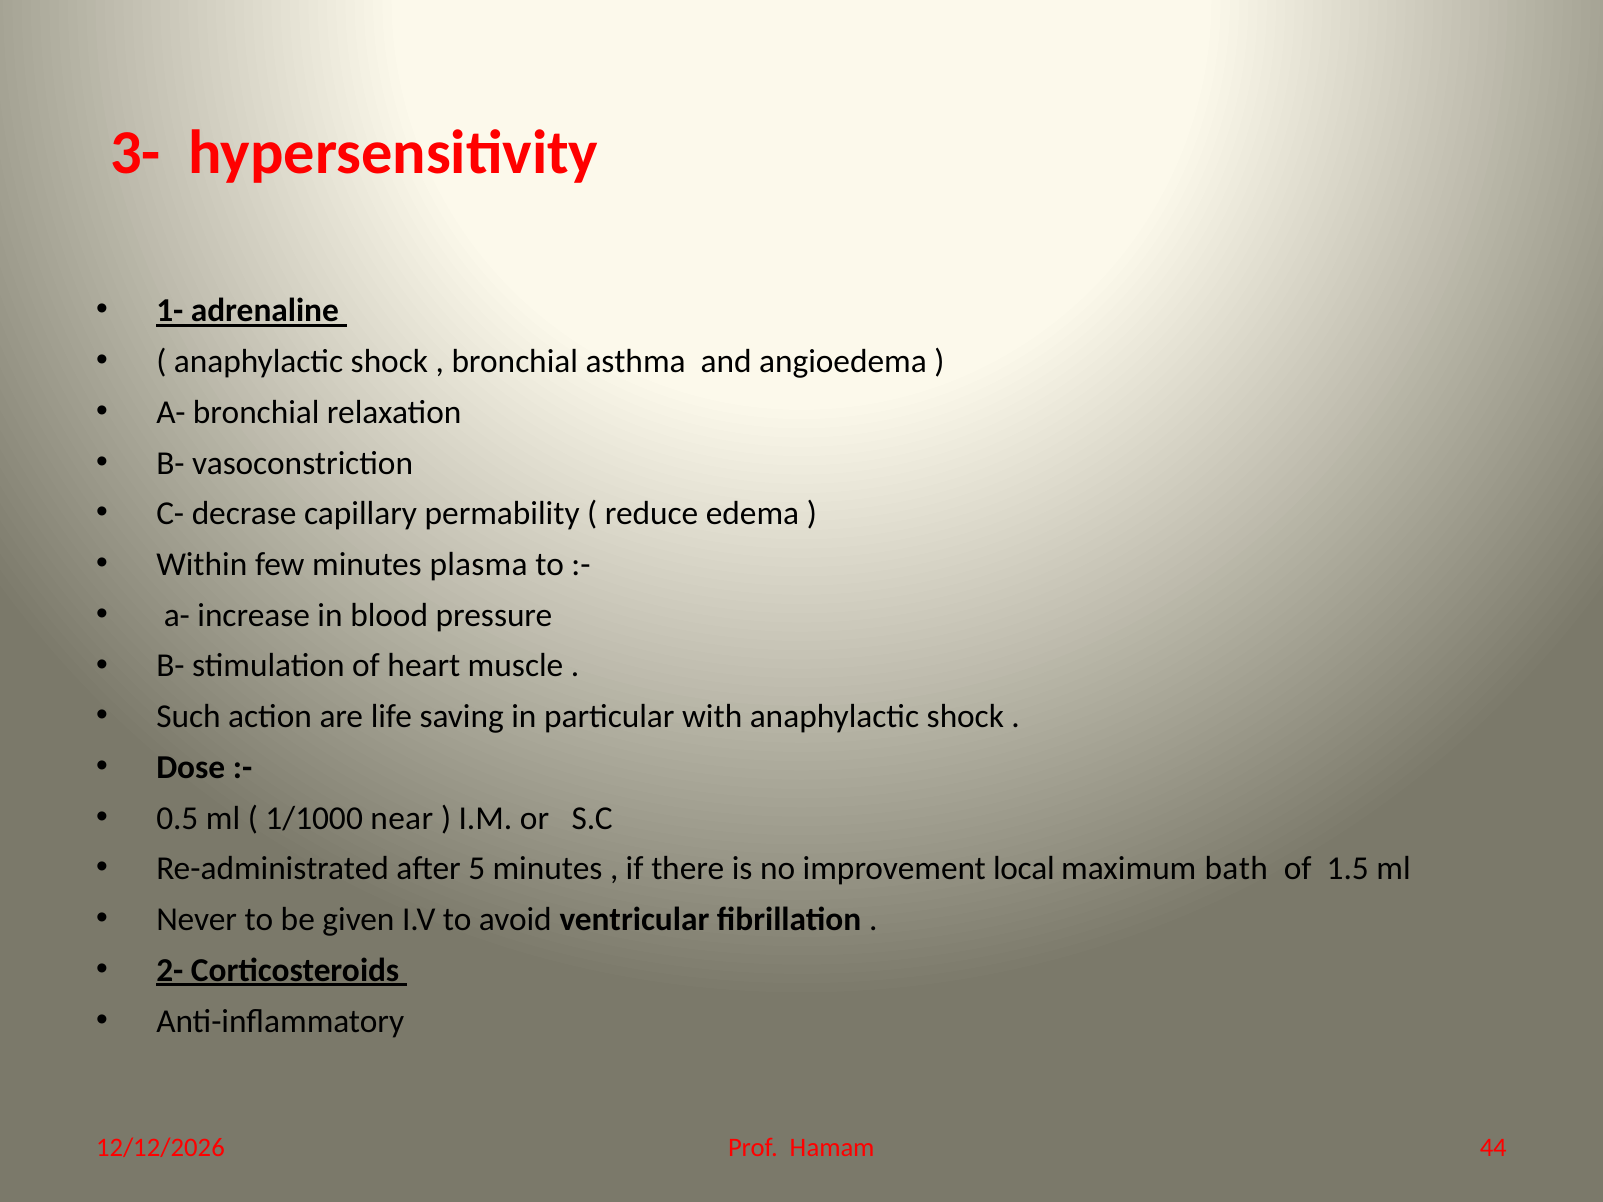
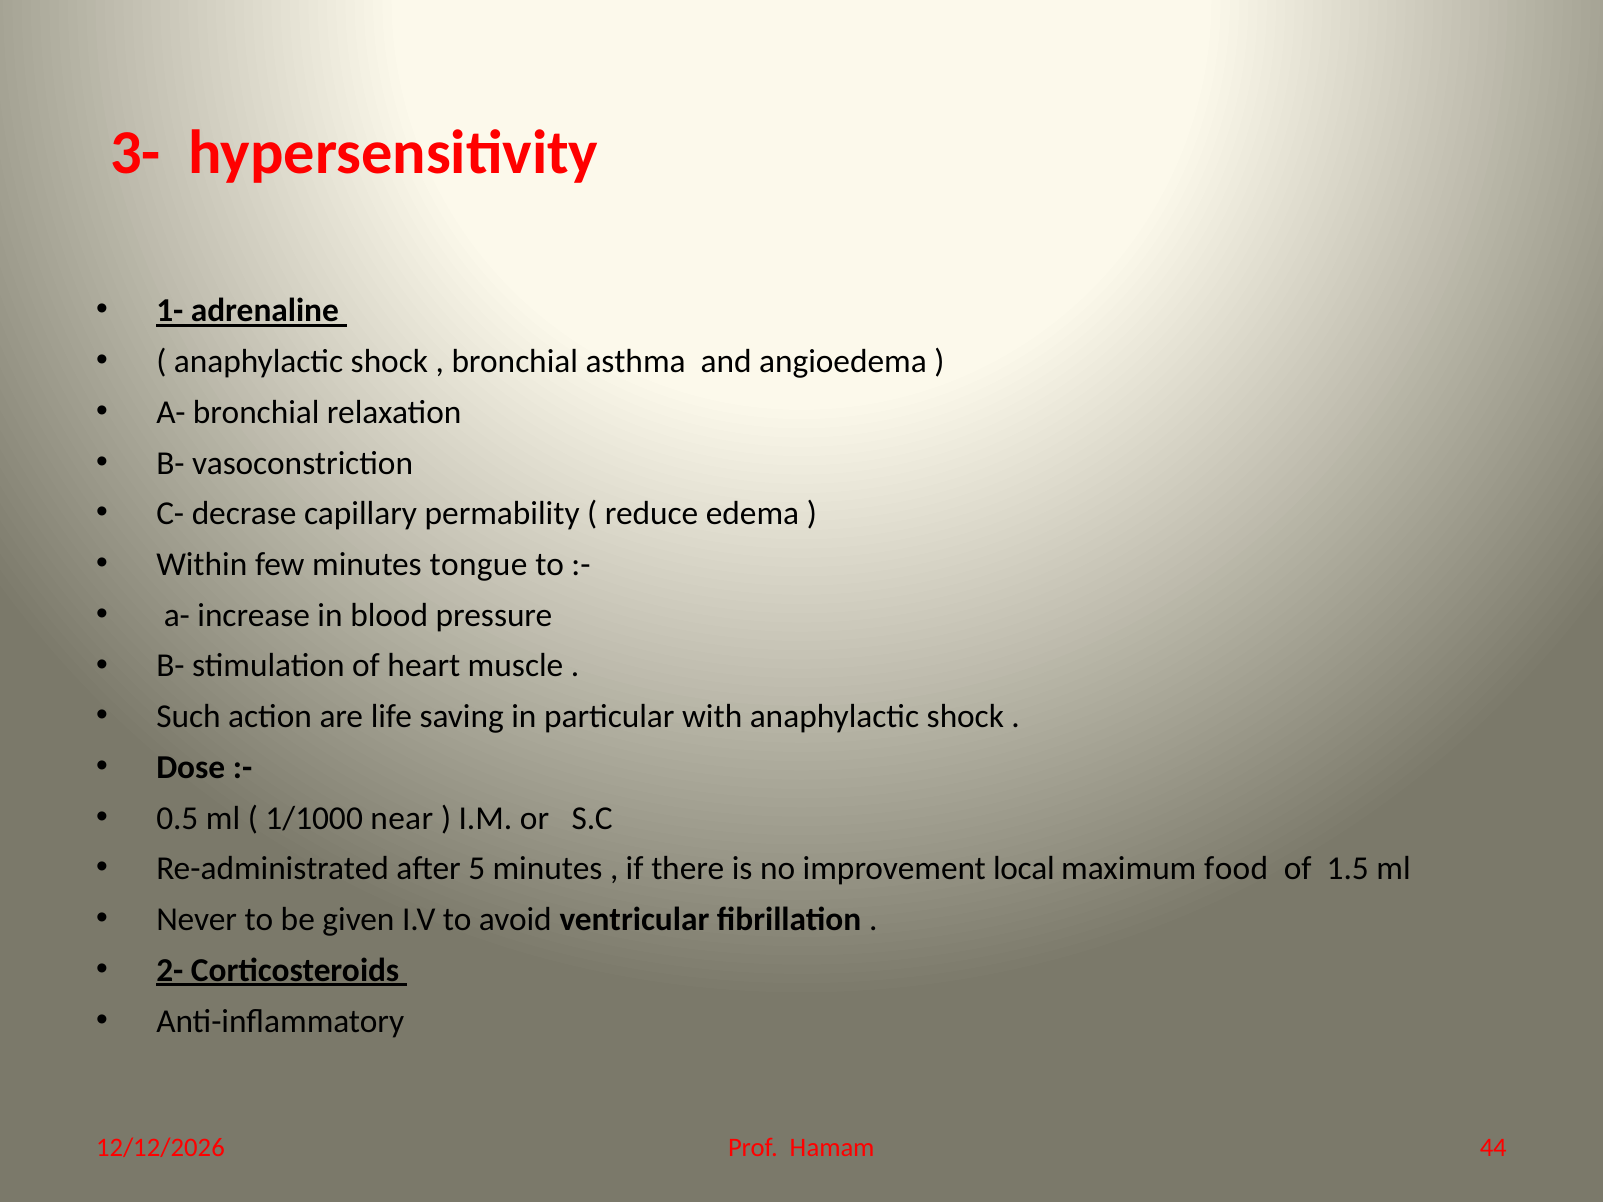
plasma: plasma -> tongue (479, 565)
bath: bath -> food (1236, 869)
